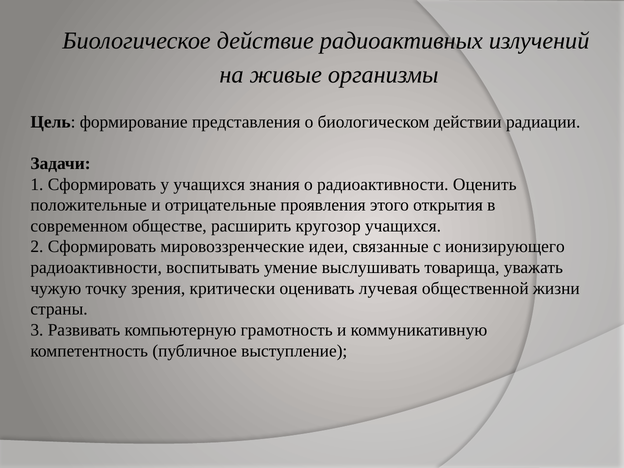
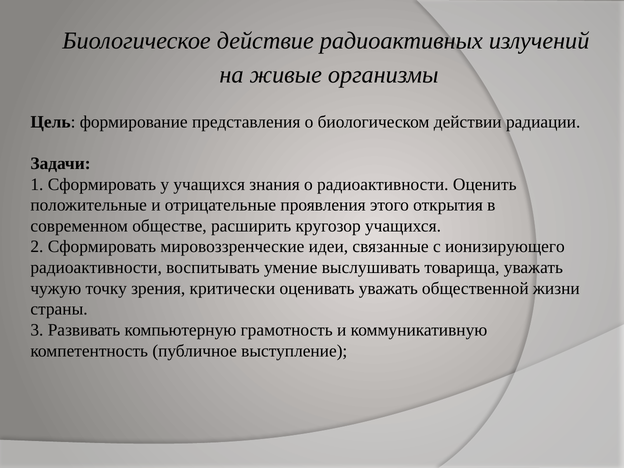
оценивать лучевая: лучевая -> уважать (388, 288)
